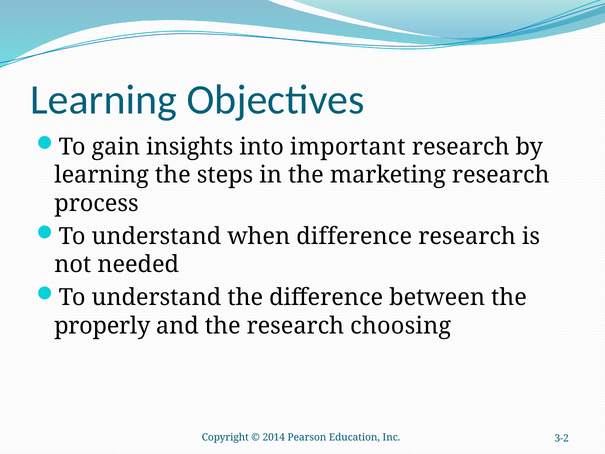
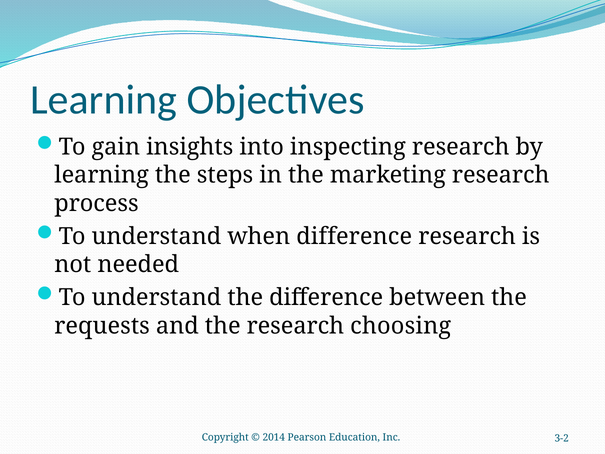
important: important -> inspecting (348, 147)
properly: properly -> requests (102, 326)
